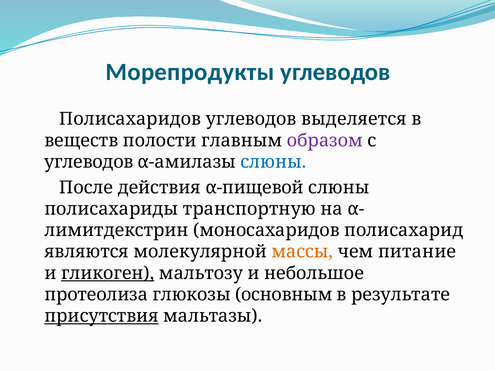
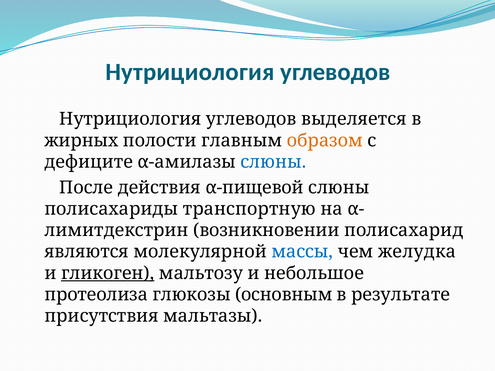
Морепродукты: Морепродукты -> Нутрициология (190, 72)
Полисахаридов: Полисахаридов -> Нутрициология (130, 119)
веществ: веществ -> жирных (81, 141)
образом colour: purple -> orange (325, 141)
углеводов: углеводов -> дефиците (89, 162)
моносахаридов: моносахаридов -> возникновении (266, 230)
массы colour: orange -> blue (302, 252)
питание: питание -> желудка (417, 252)
присутствия underline: present -> none (102, 316)
